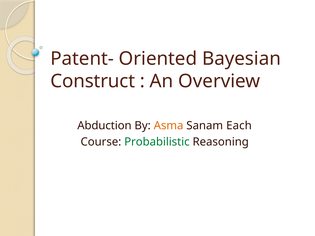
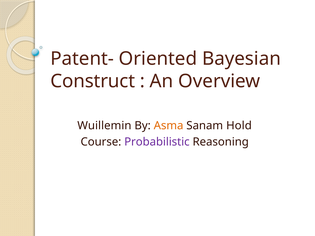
Abduction: Abduction -> Wuillemin (104, 126)
Each: Each -> Hold (239, 126)
Probabilistic colour: green -> purple (157, 142)
